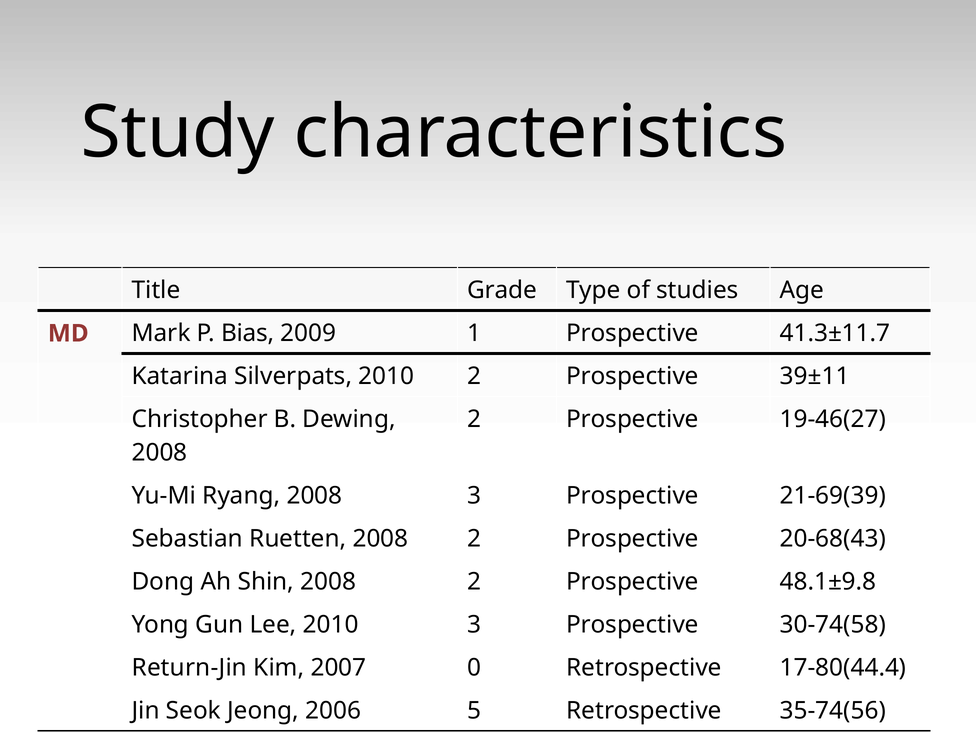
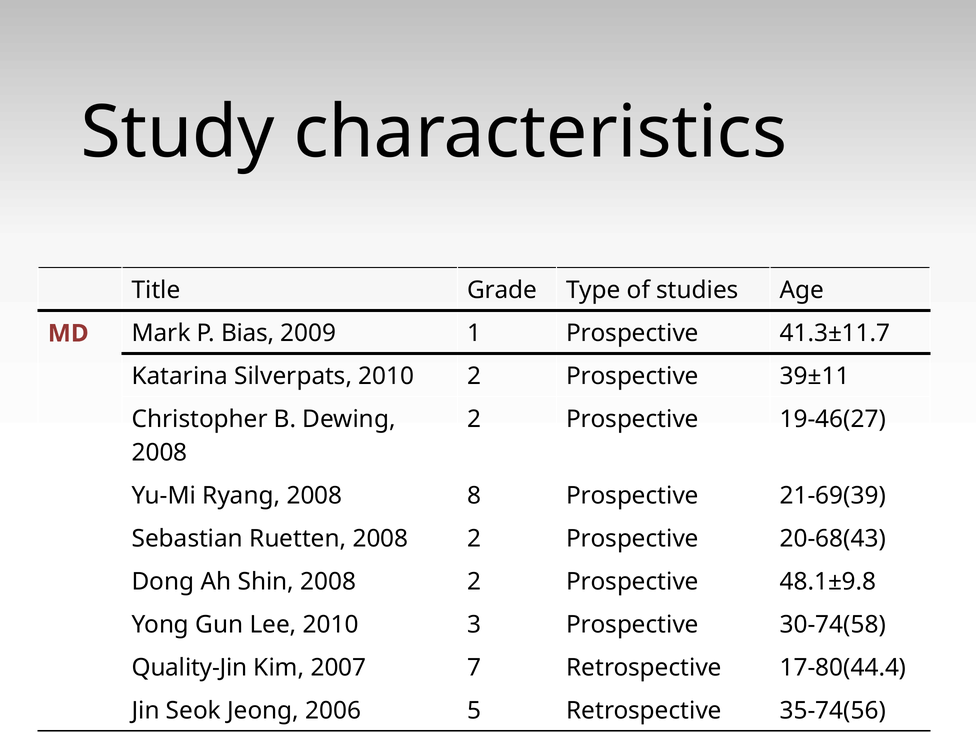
2008 3: 3 -> 8 (474, 496)
Return-Jin: Return-Jin -> Quality-Jin (190, 668)
0: 0 -> 7 (474, 668)
